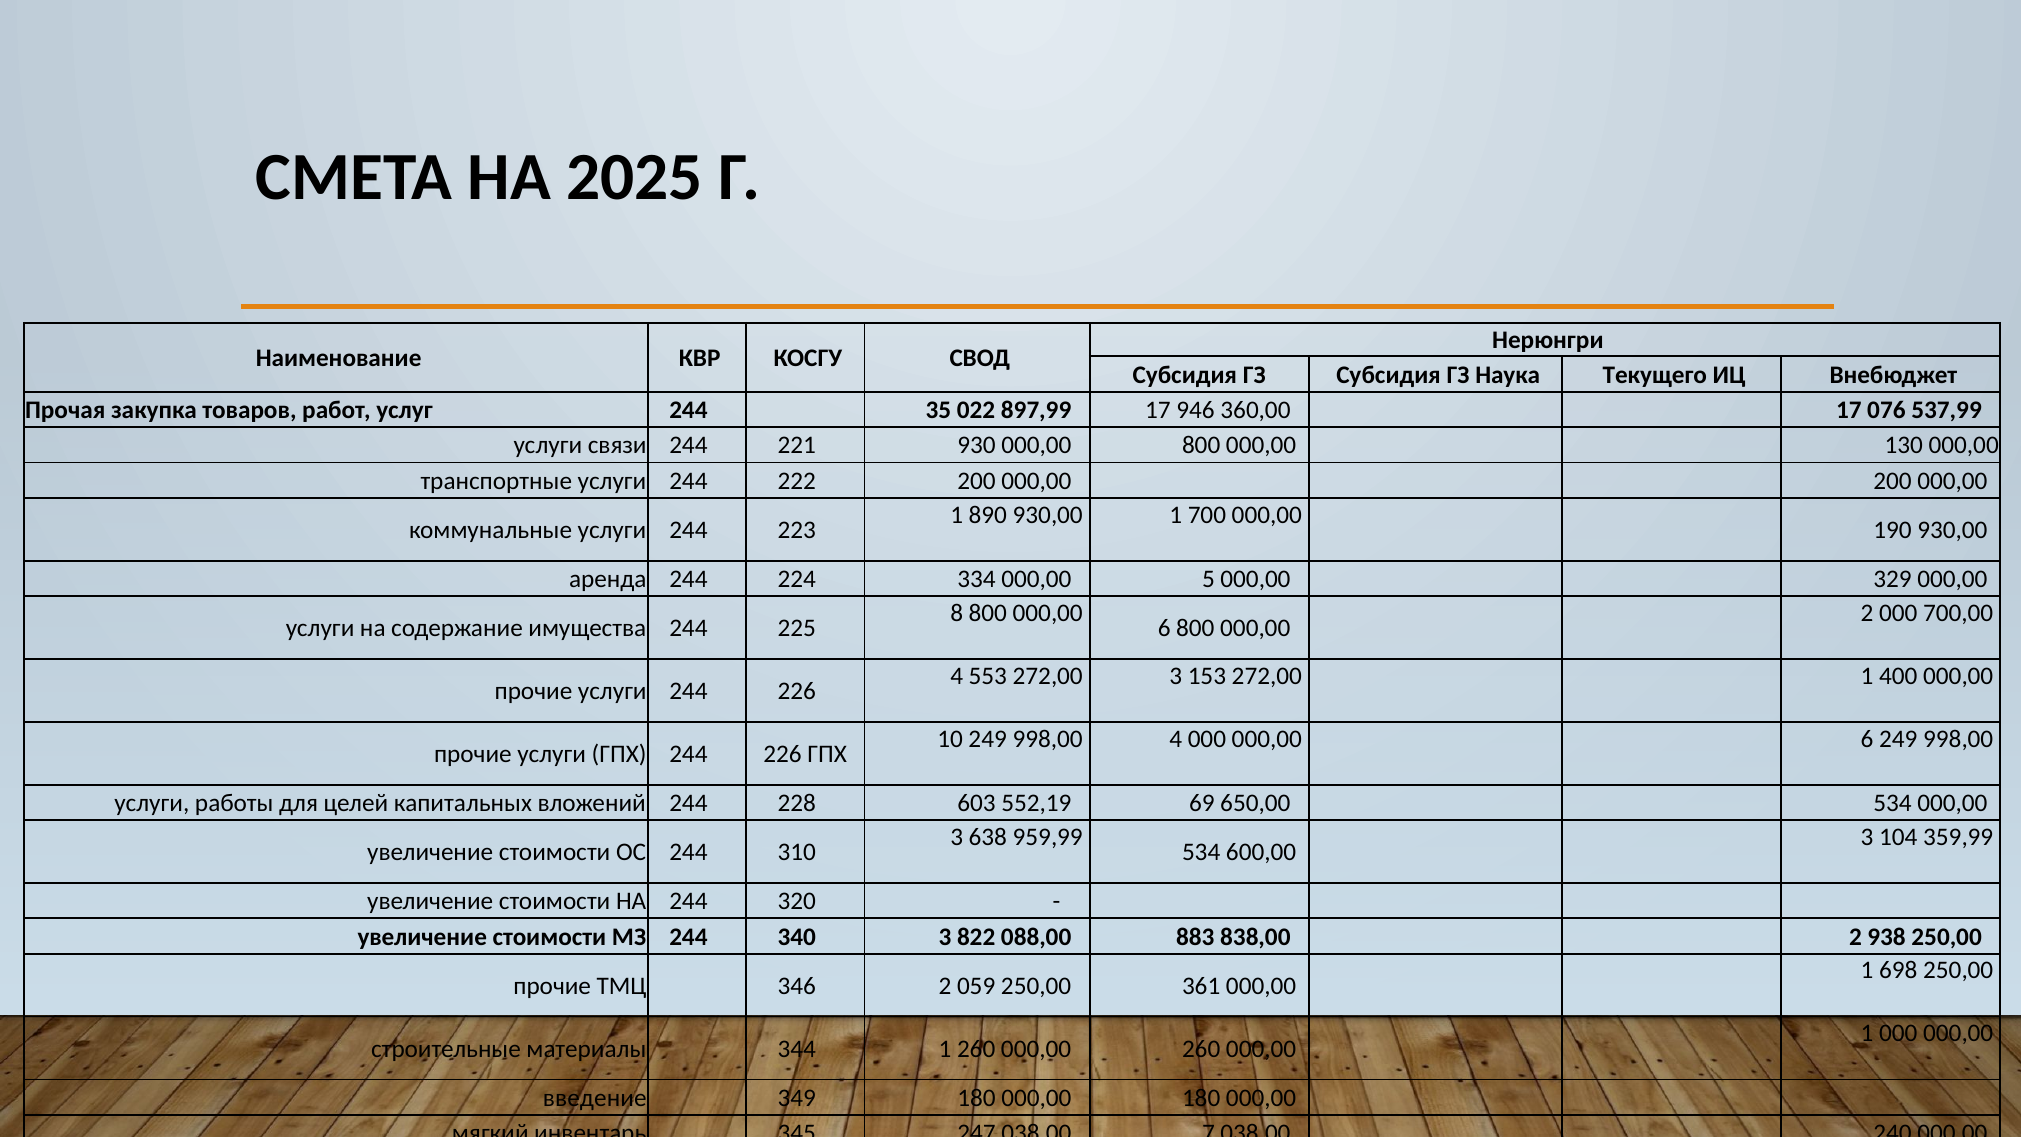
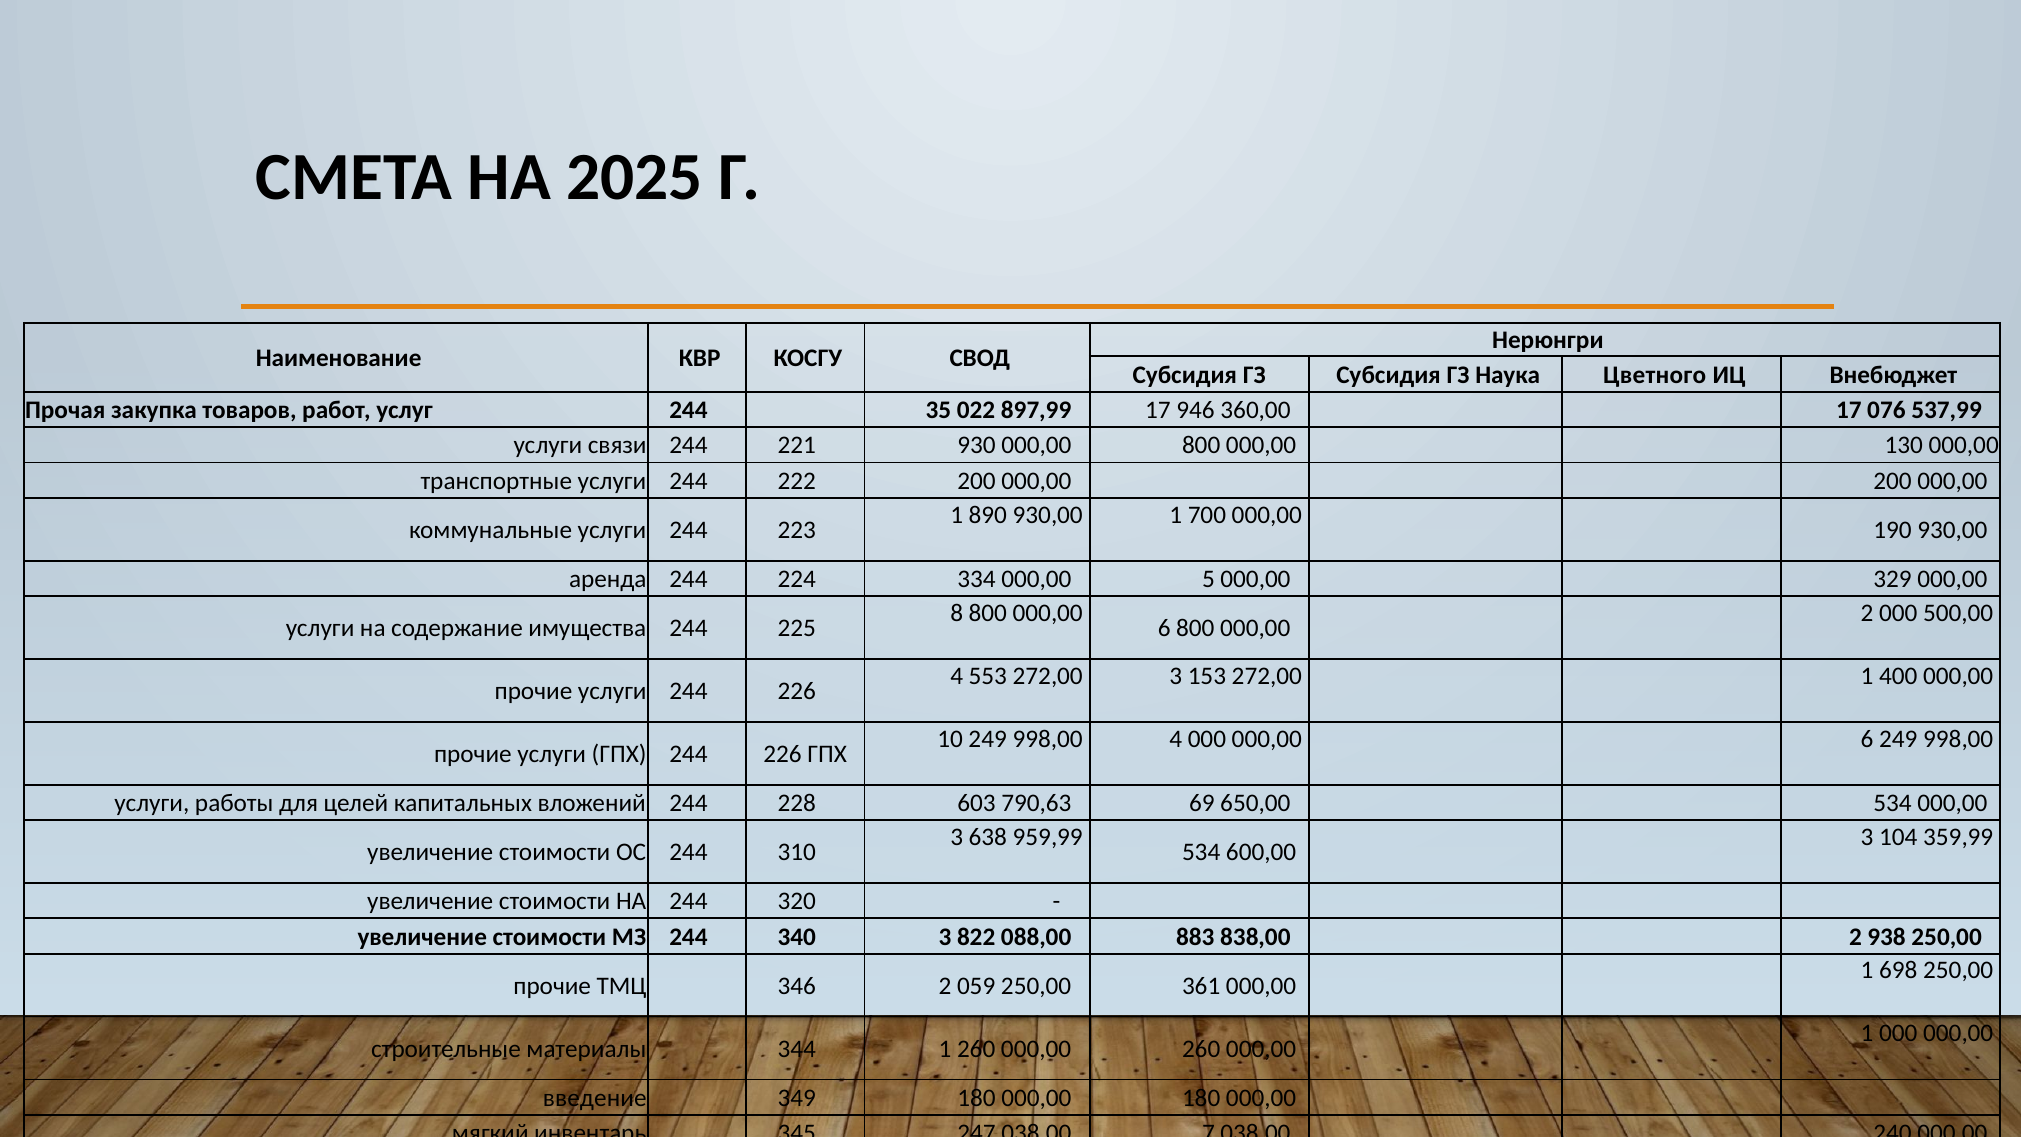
Текущего: Текущего -> Цветного (1655, 375)
700,00: 700,00 -> 500,00 (1958, 613)
552,19: 552,19 -> 790,63 (1036, 803)
